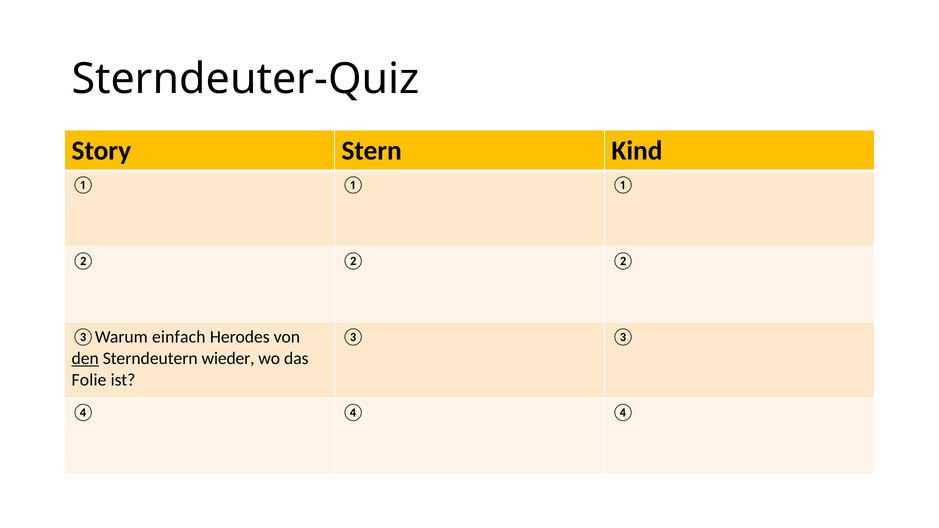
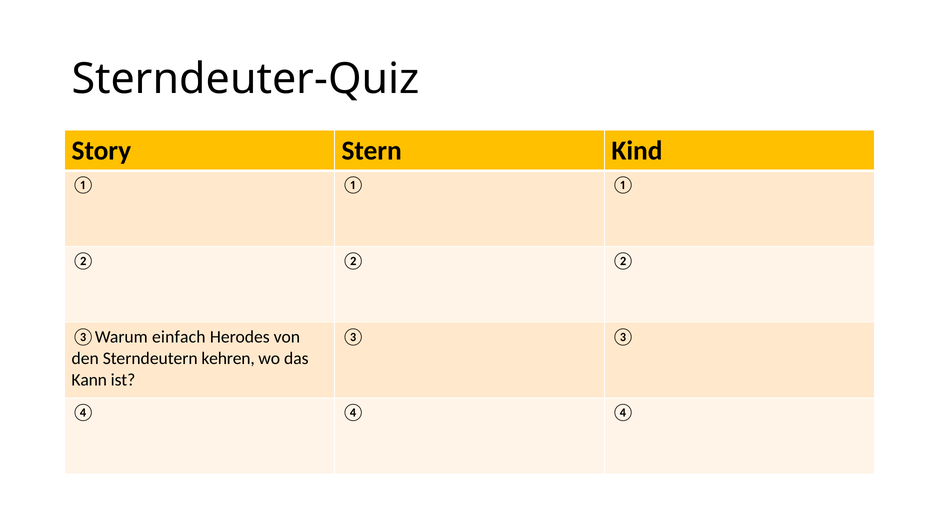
den underline: present -> none (85, 358)
wieder: wieder -> kehren (228, 358)
Folie: Folie -> Kann (89, 380)
